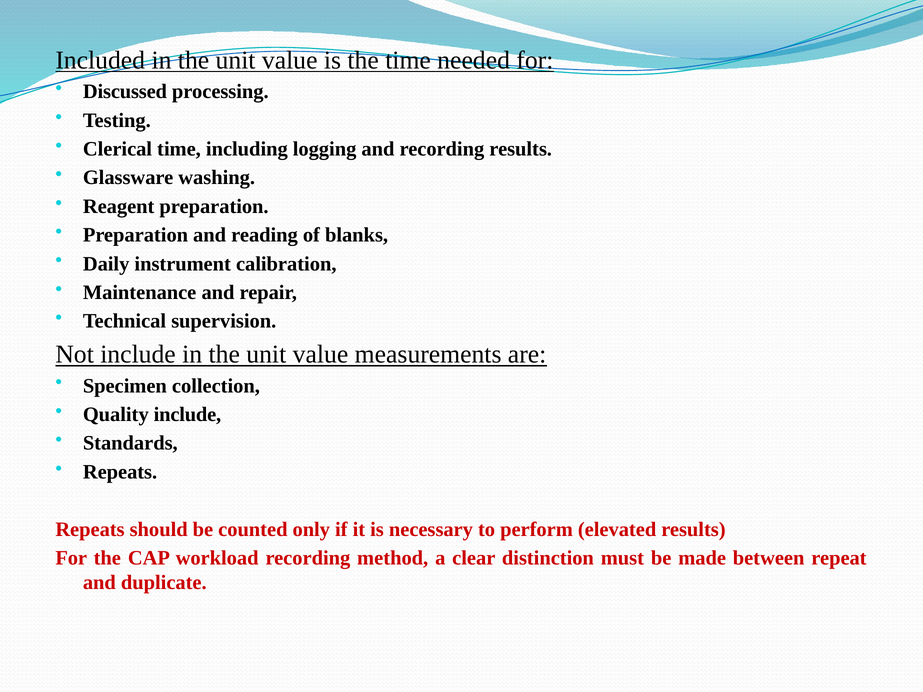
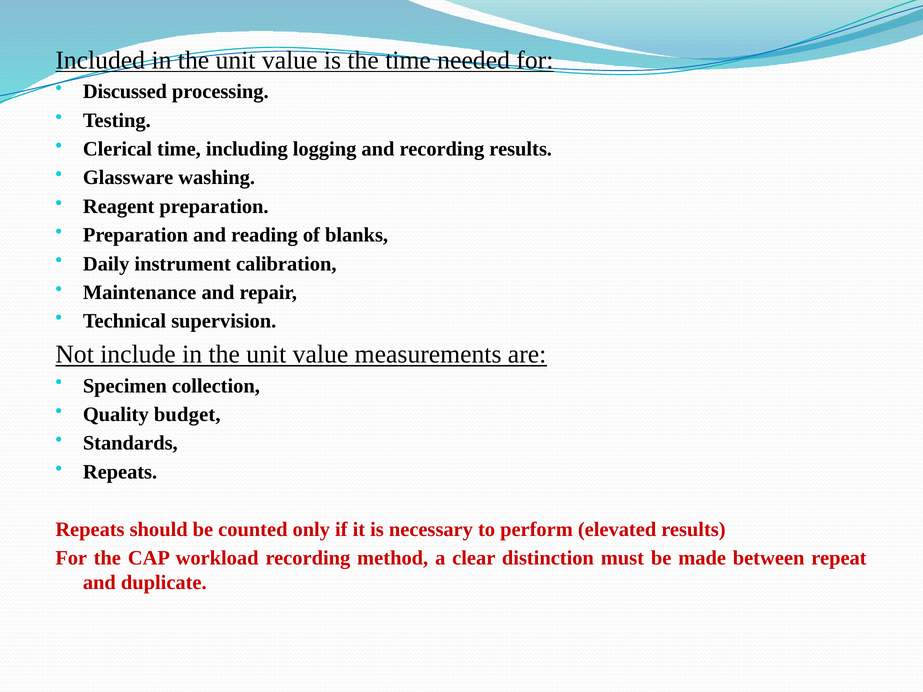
Quality include: include -> budget (187, 415)
